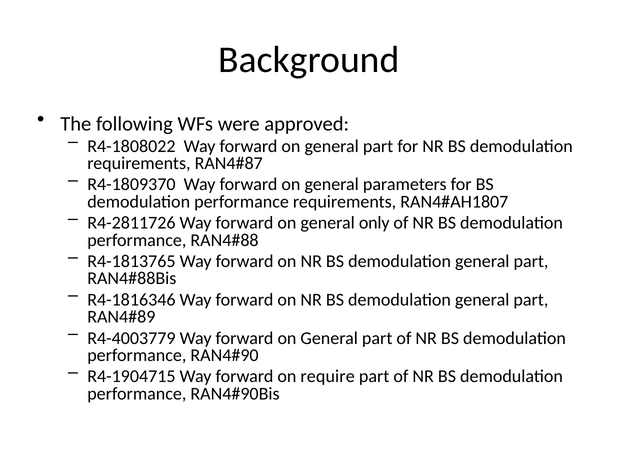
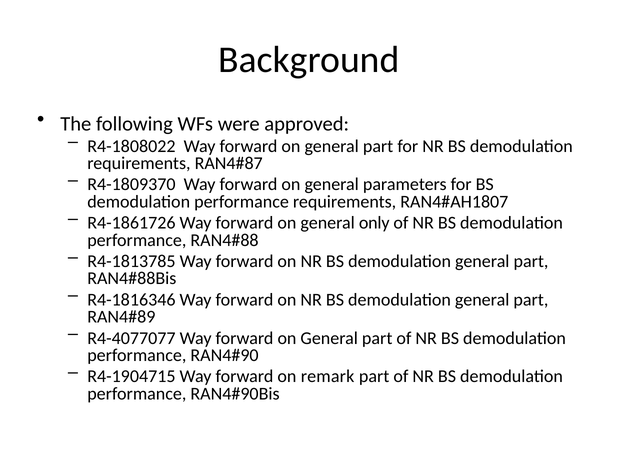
R4-2811726: R4-2811726 -> R4-1861726 (131, 223)
R4-1813765: R4-1813765 -> R4-1813785 (131, 262)
R4-4003779: R4-4003779 -> R4-4077077 (131, 338)
require: require -> remark (328, 377)
